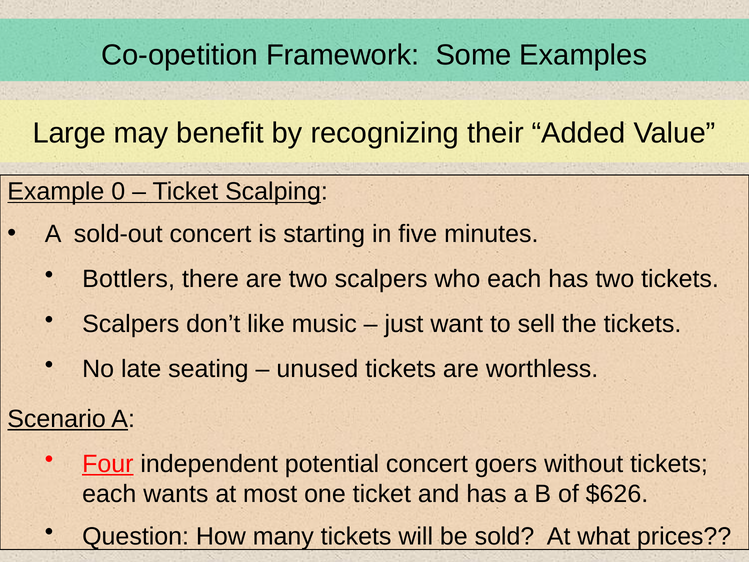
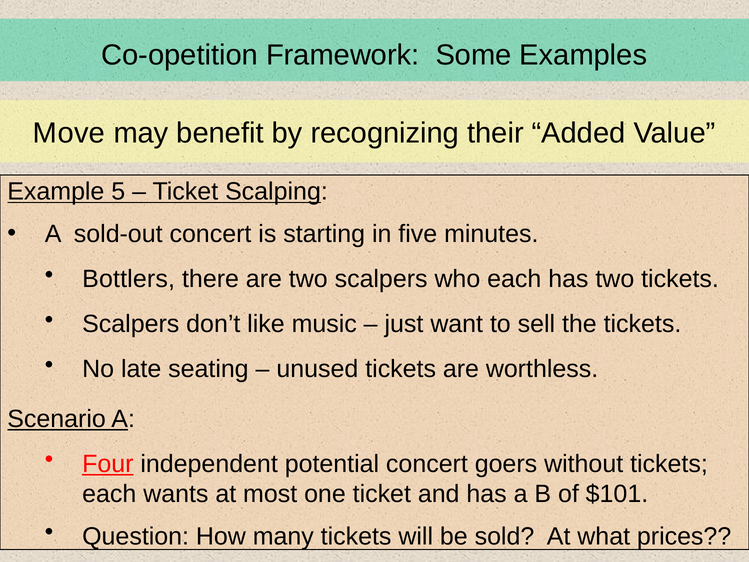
Large: Large -> Move (69, 133)
0: 0 -> 5 (118, 191)
$626: $626 -> $101 (617, 494)
